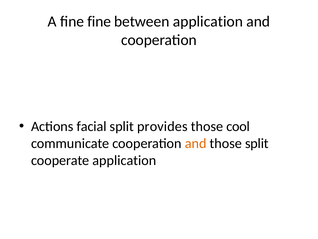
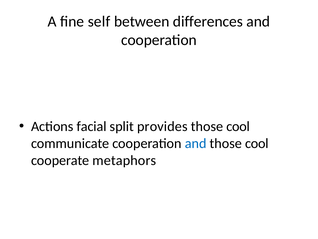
fine fine: fine -> self (99, 21)
between application: application -> differences (208, 21)
and colour: orange -> blue (196, 143)
split: split -> cool (257, 143)
cooperate application: application -> metaphors (124, 160)
